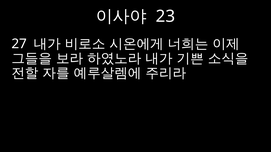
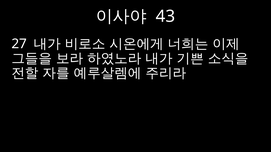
23: 23 -> 43 (165, 16)
